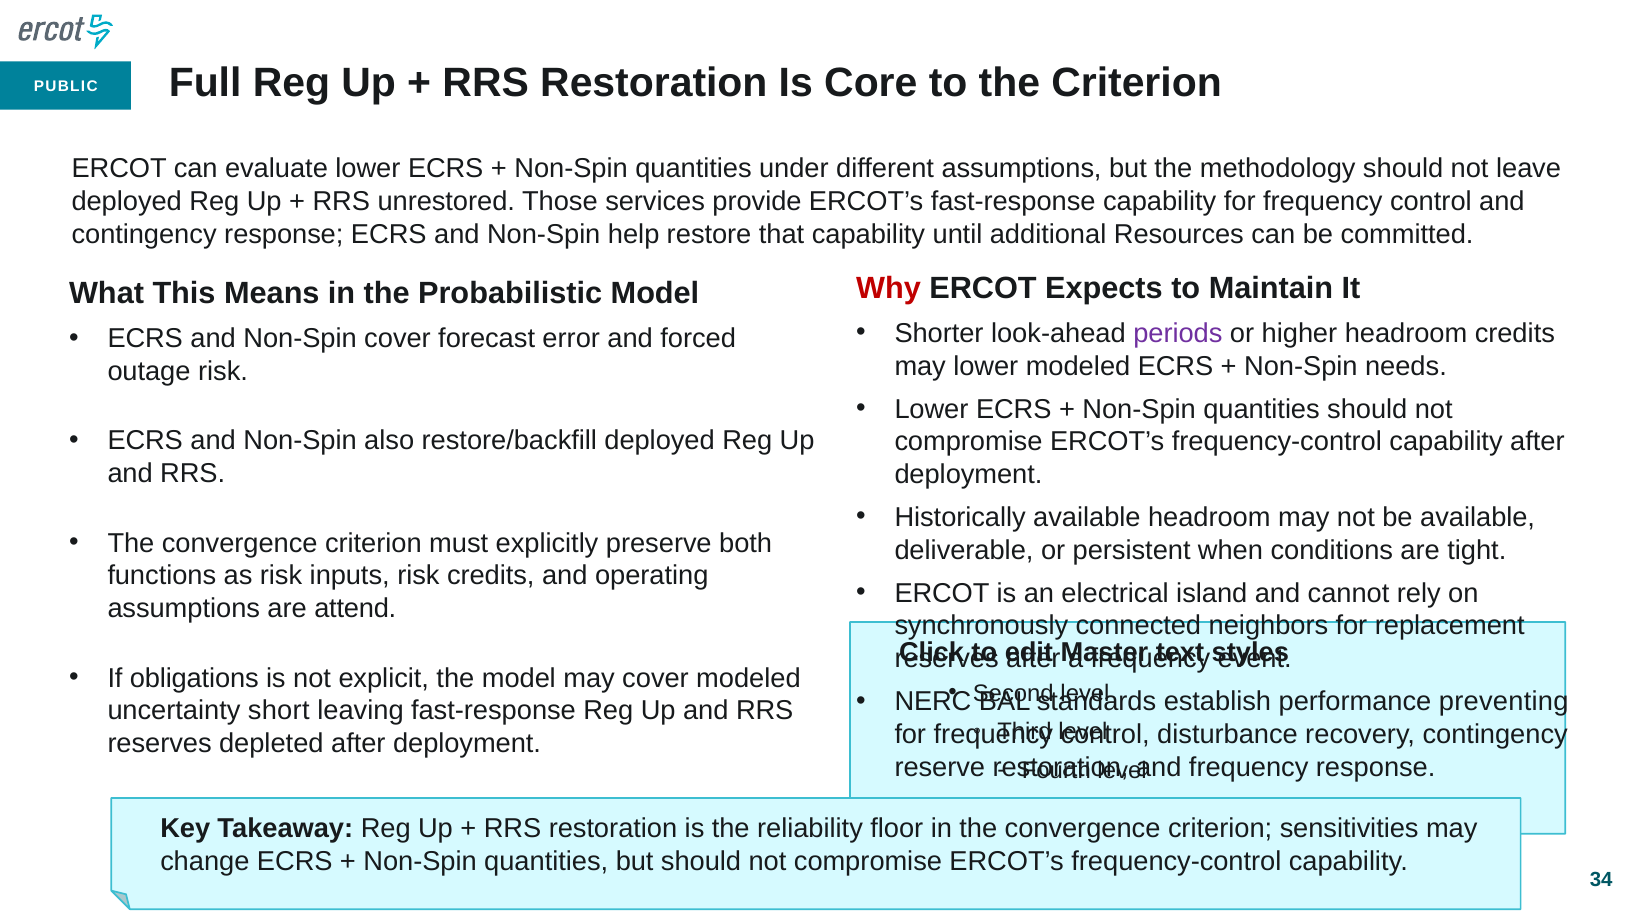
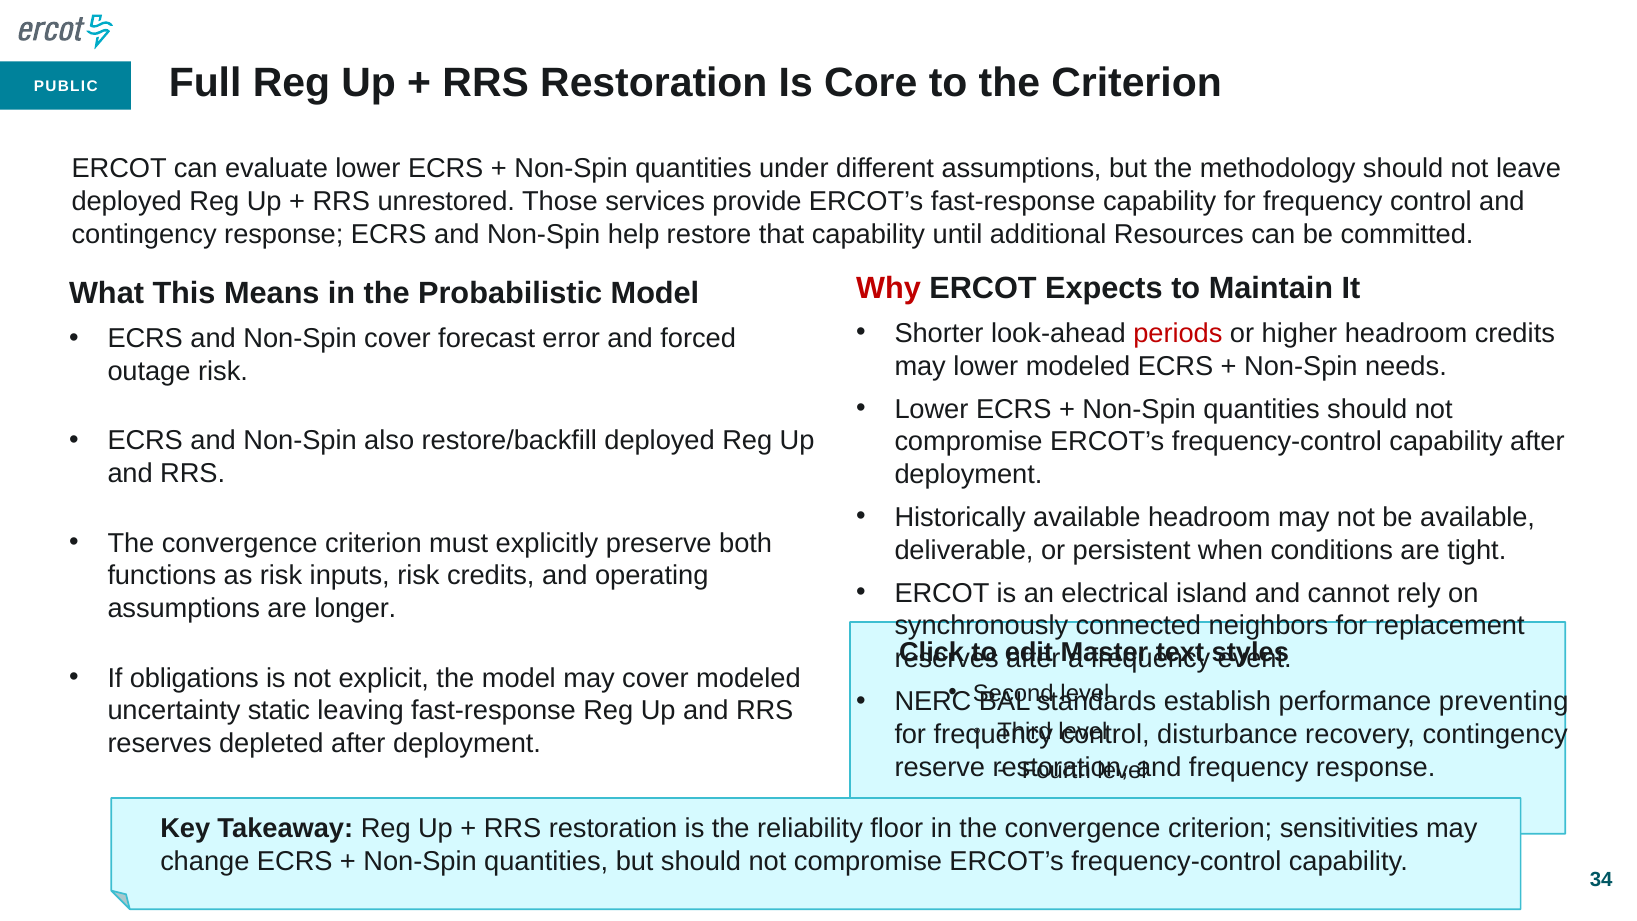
periods colour: purple -> red (1178, 333)
attend: attend -> longer (355, 609)
short: short -> static (279, 711)
